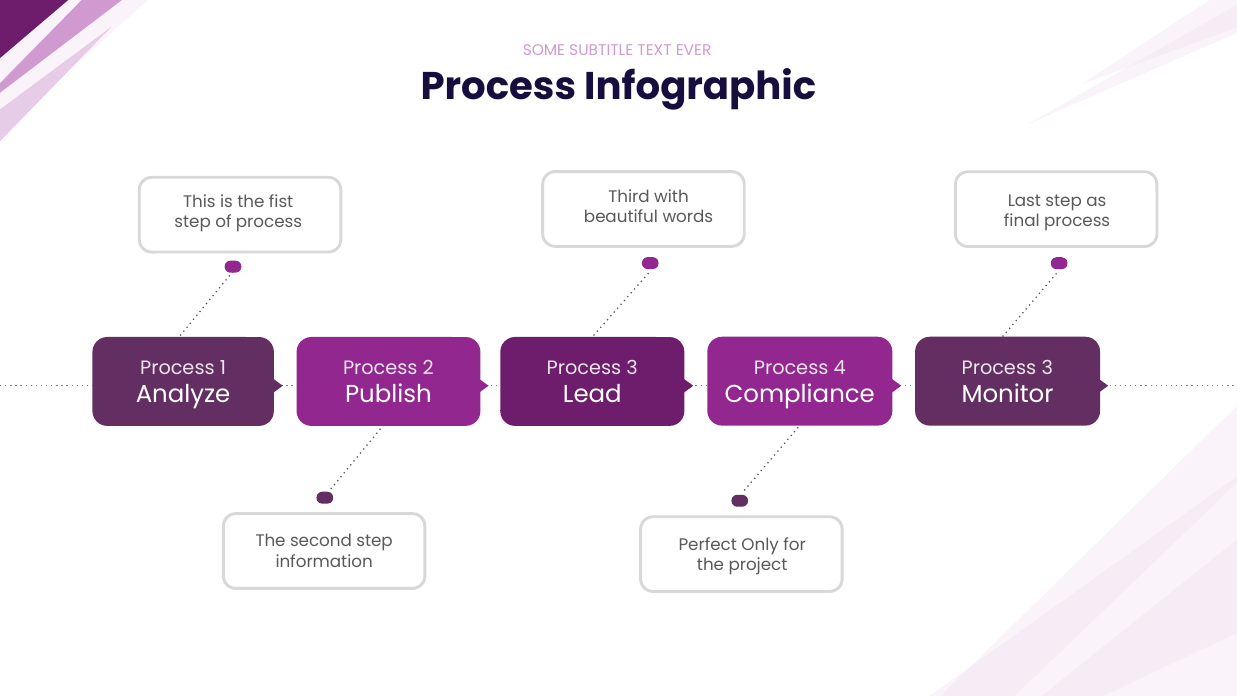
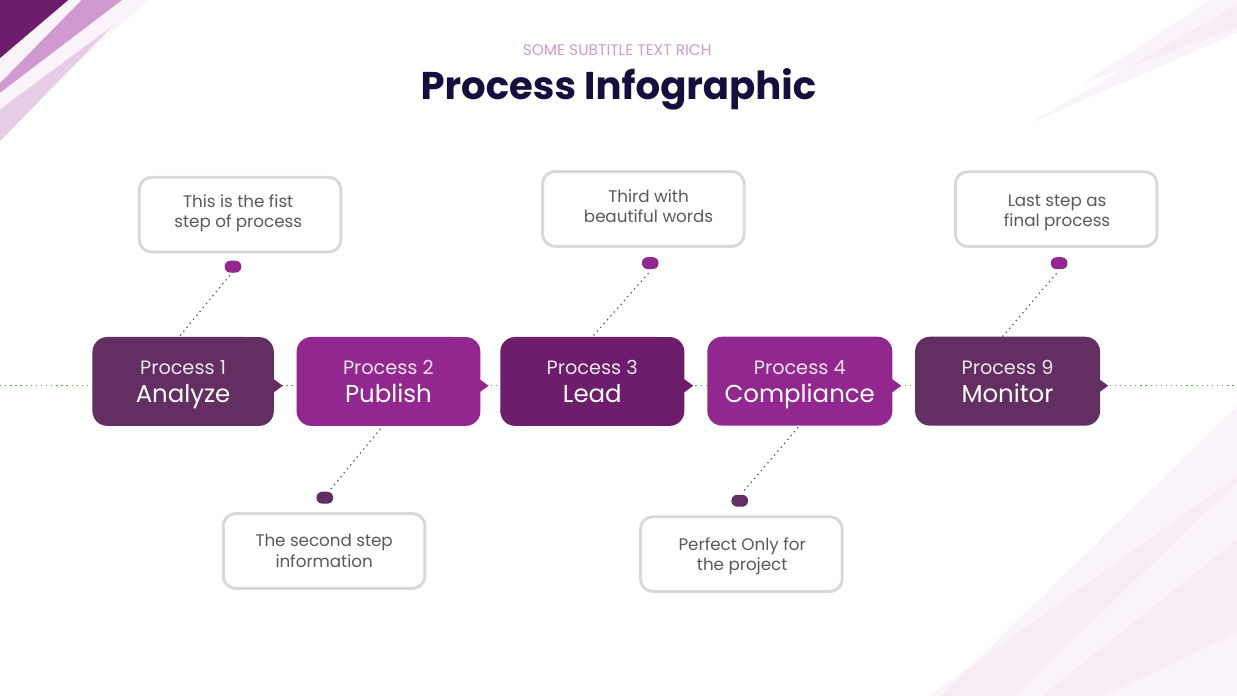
EVER: EVER -> RICH (694, 51)
3: 3 -> 9 (1047, 368)
